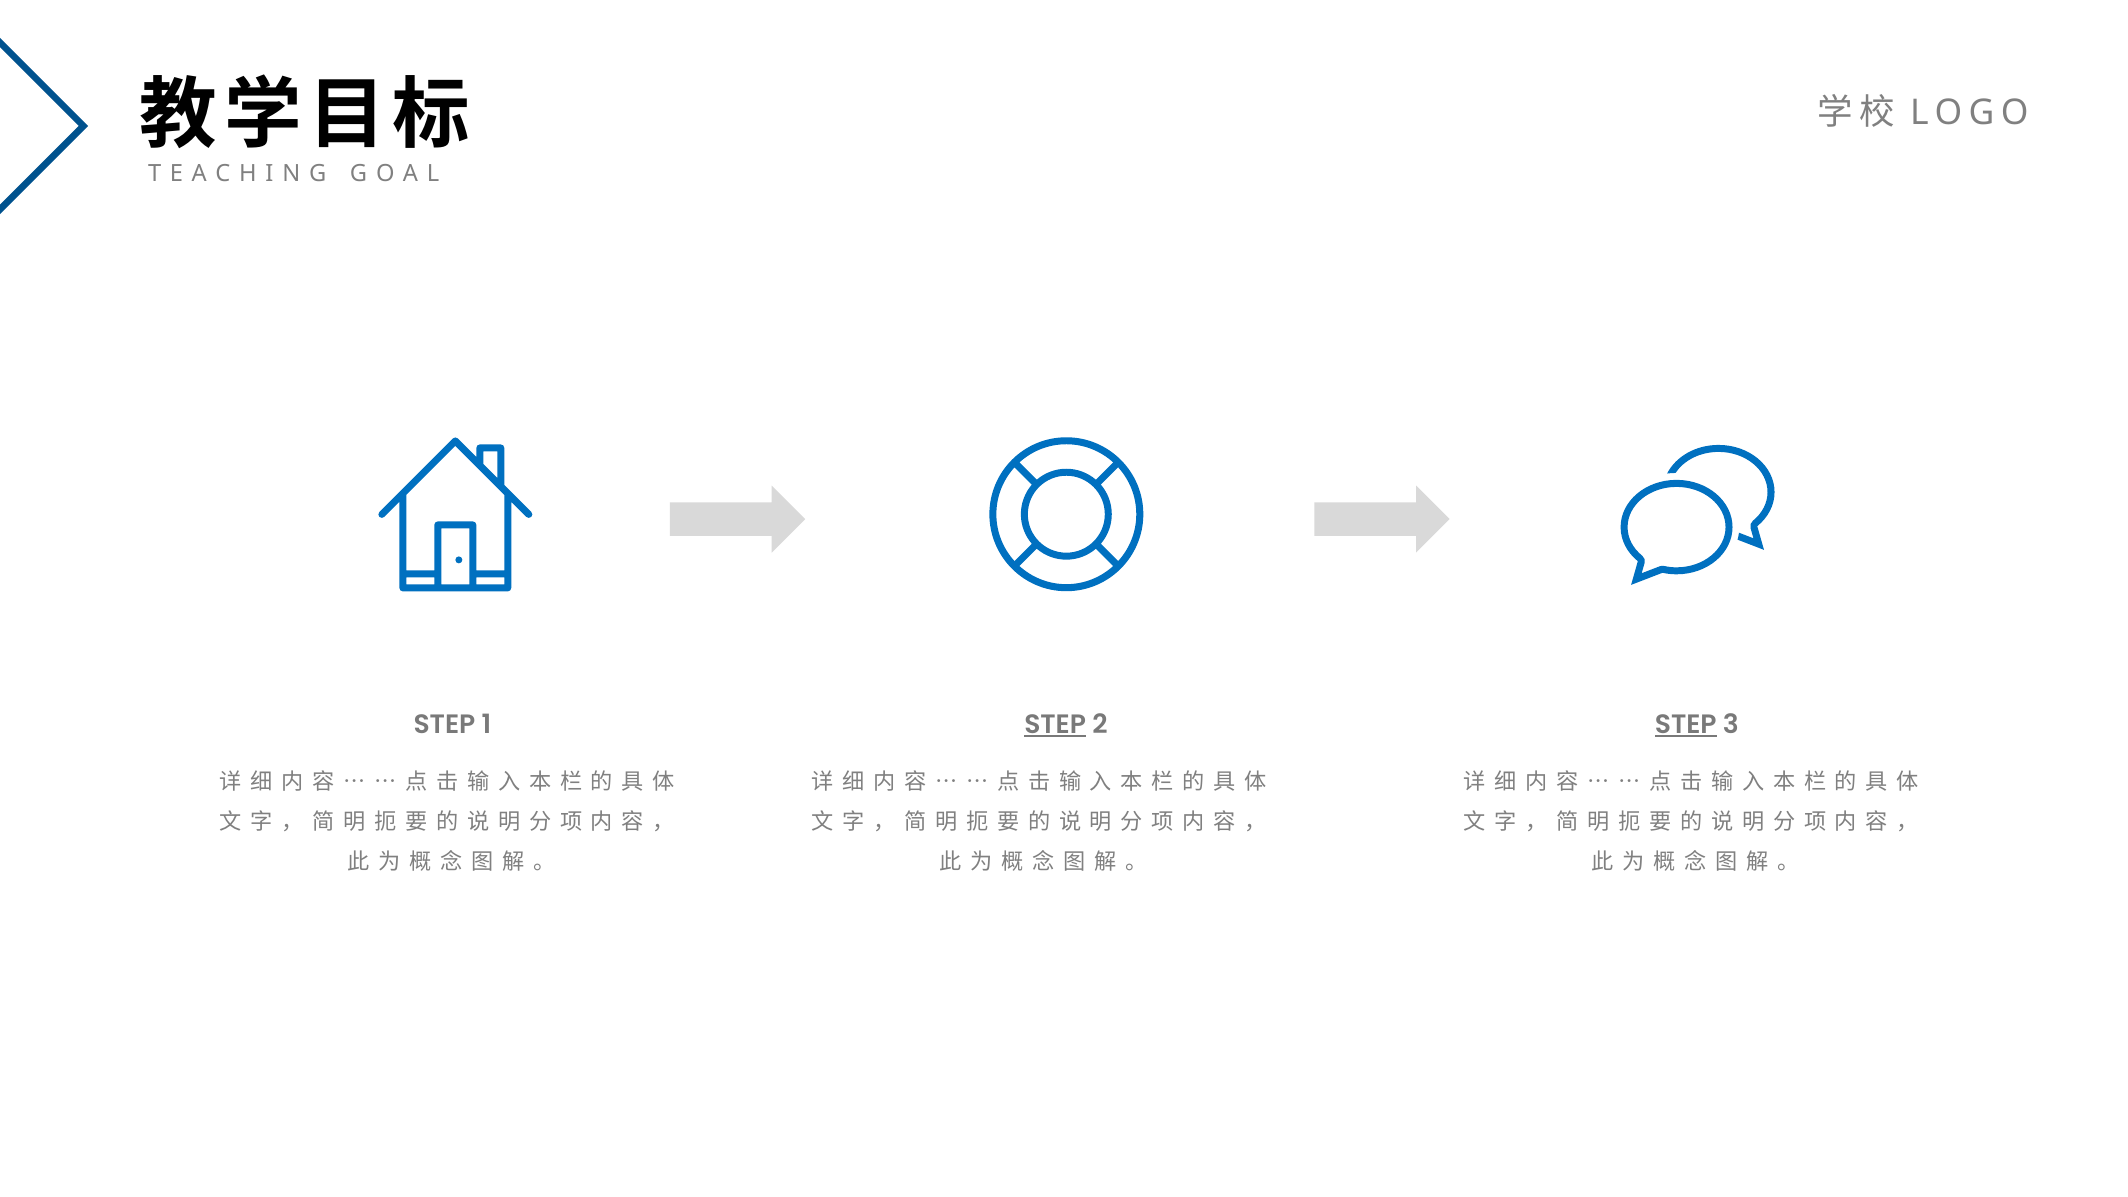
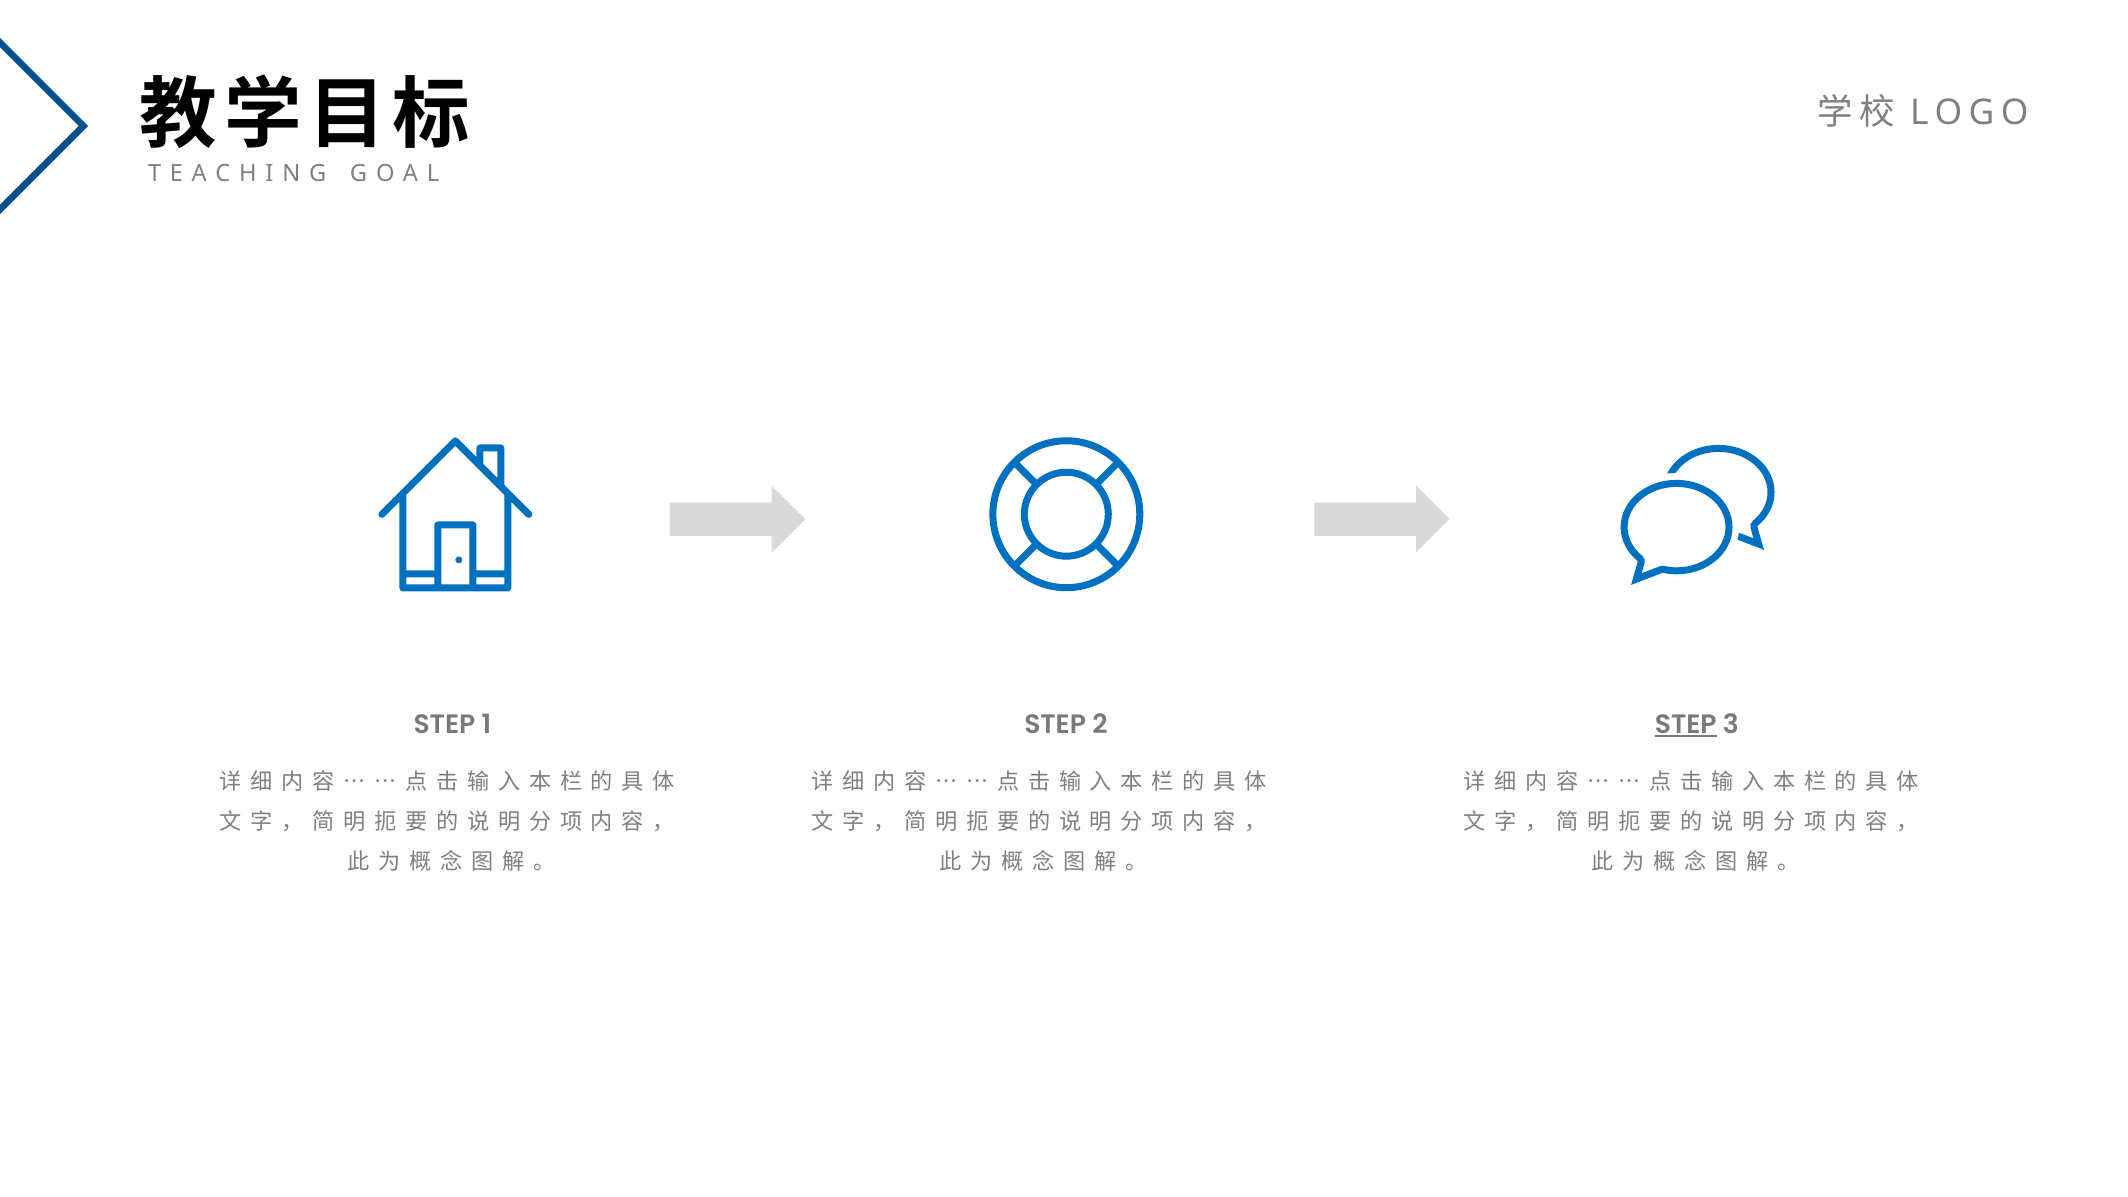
STEP underline: present -> none (1055, 724)
